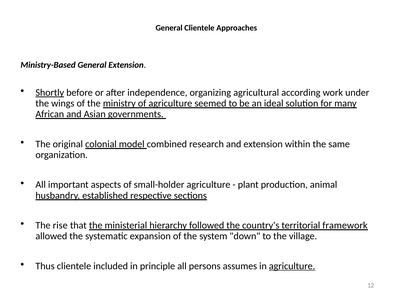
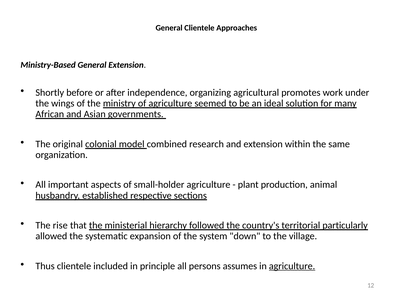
Shortly underline: present -> none (50, 92)
according: according -> promotes (301, 92)
framework: framework -> particularly (345, 225)
